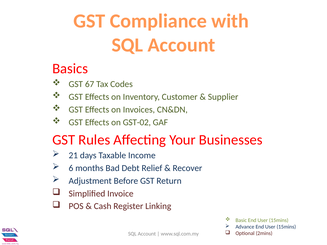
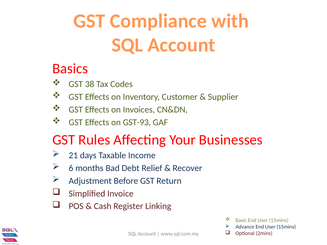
67: 67 -> 38 (90, 84)
GST-02: GST-02 -> GST-93 (137, 122)
